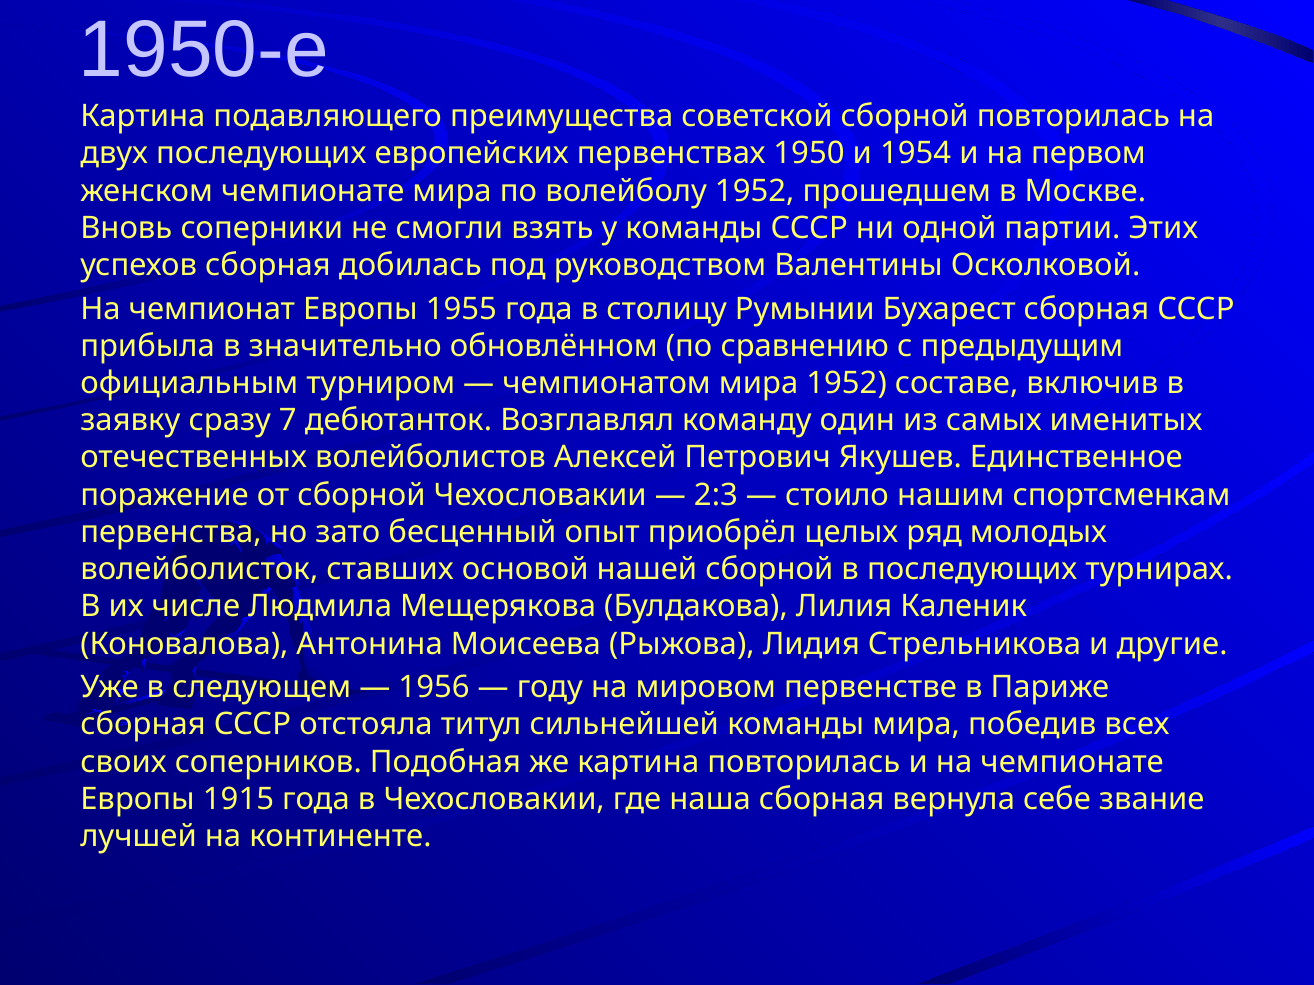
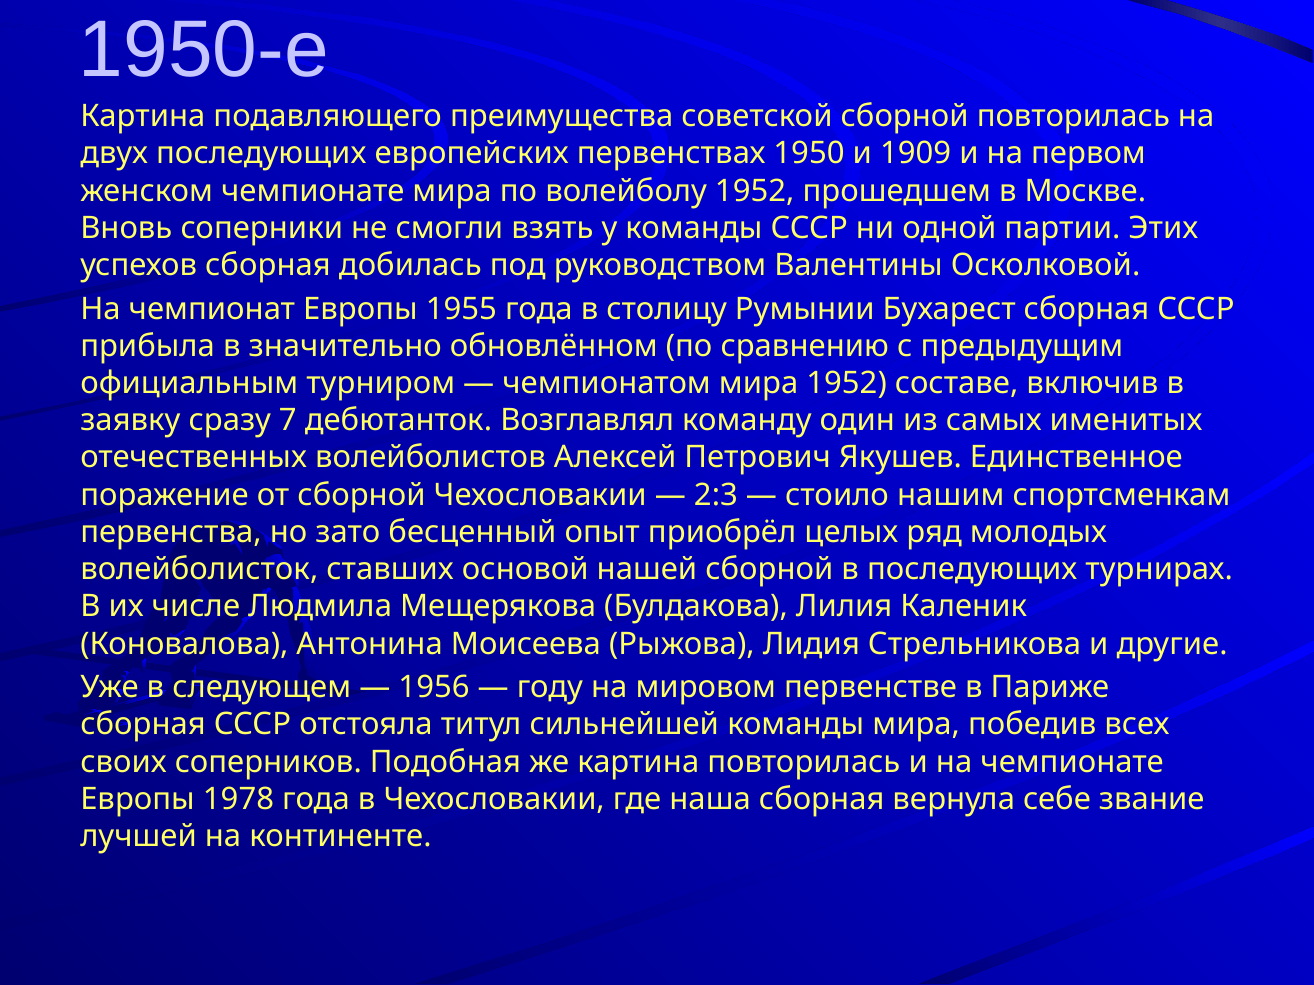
1954: 1954 -> 1909 (916, 154)
1915: 1915 -> 1978 (239, 799)
